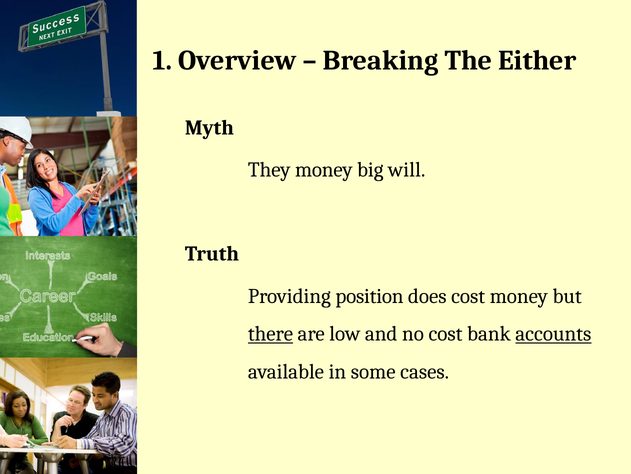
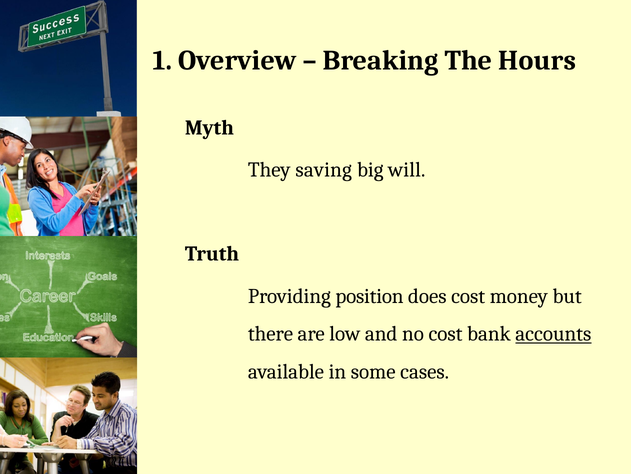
Either: Either -> Hours (537, 60)
They money: money -> saving (324, 169)
there underline: present -> none (271, 333)
